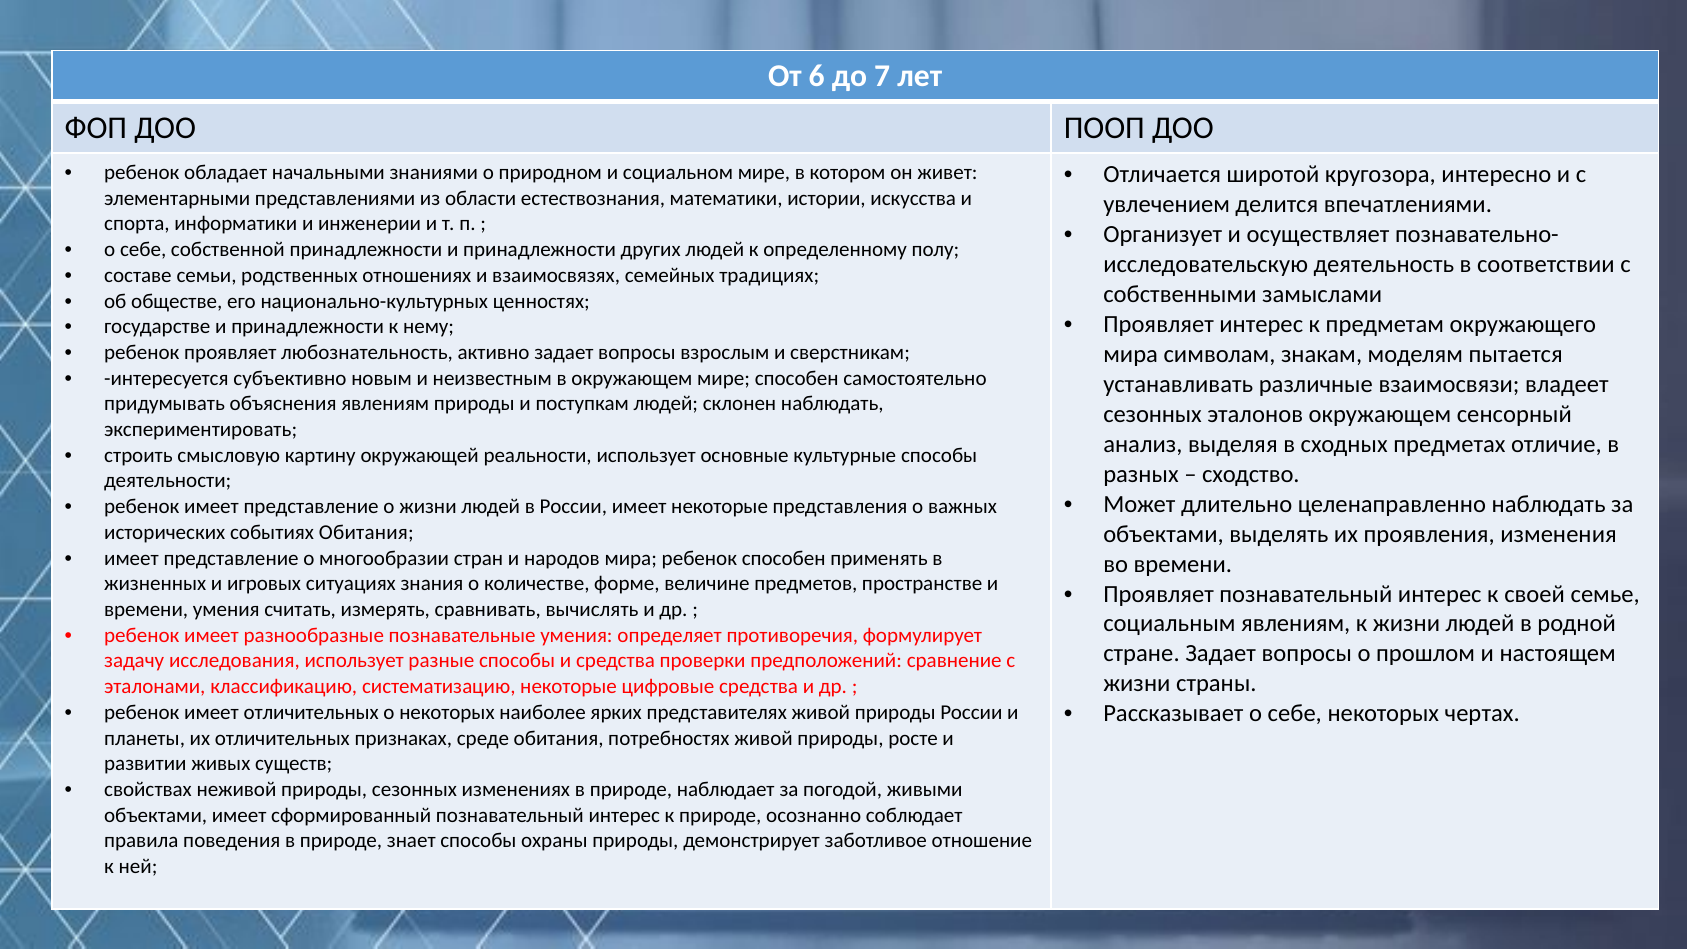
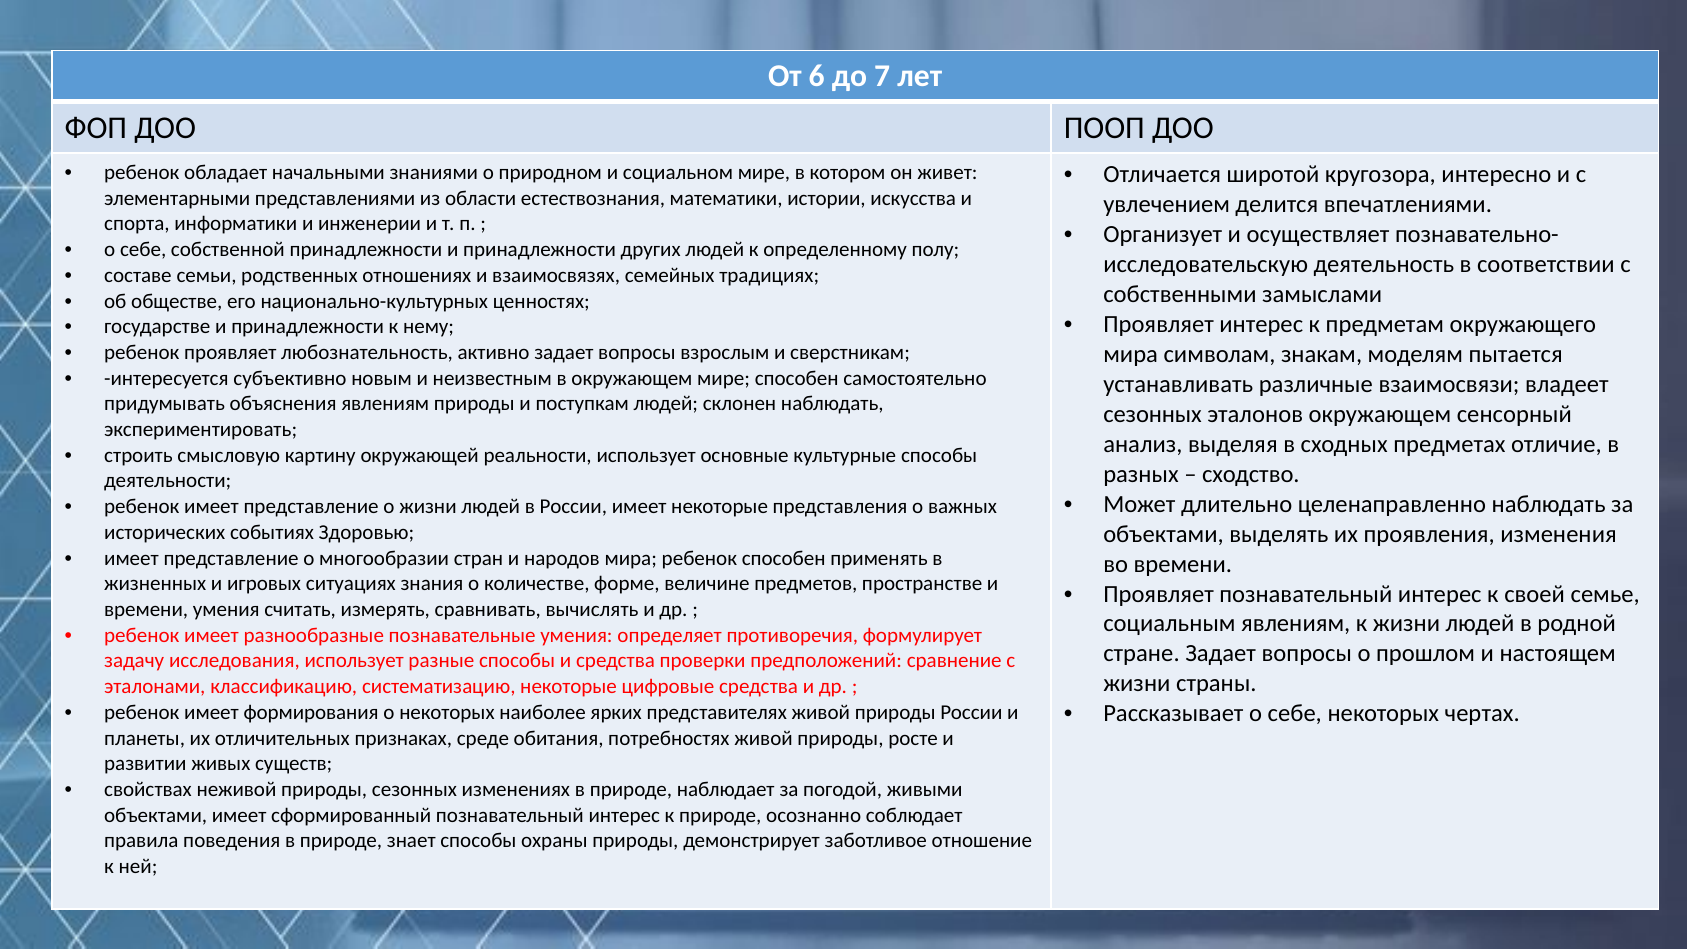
событиях Обитания: Обитания -> Здоровью (366, 532)
имеет отличительных: отличительных -> формирования (311, 712)
